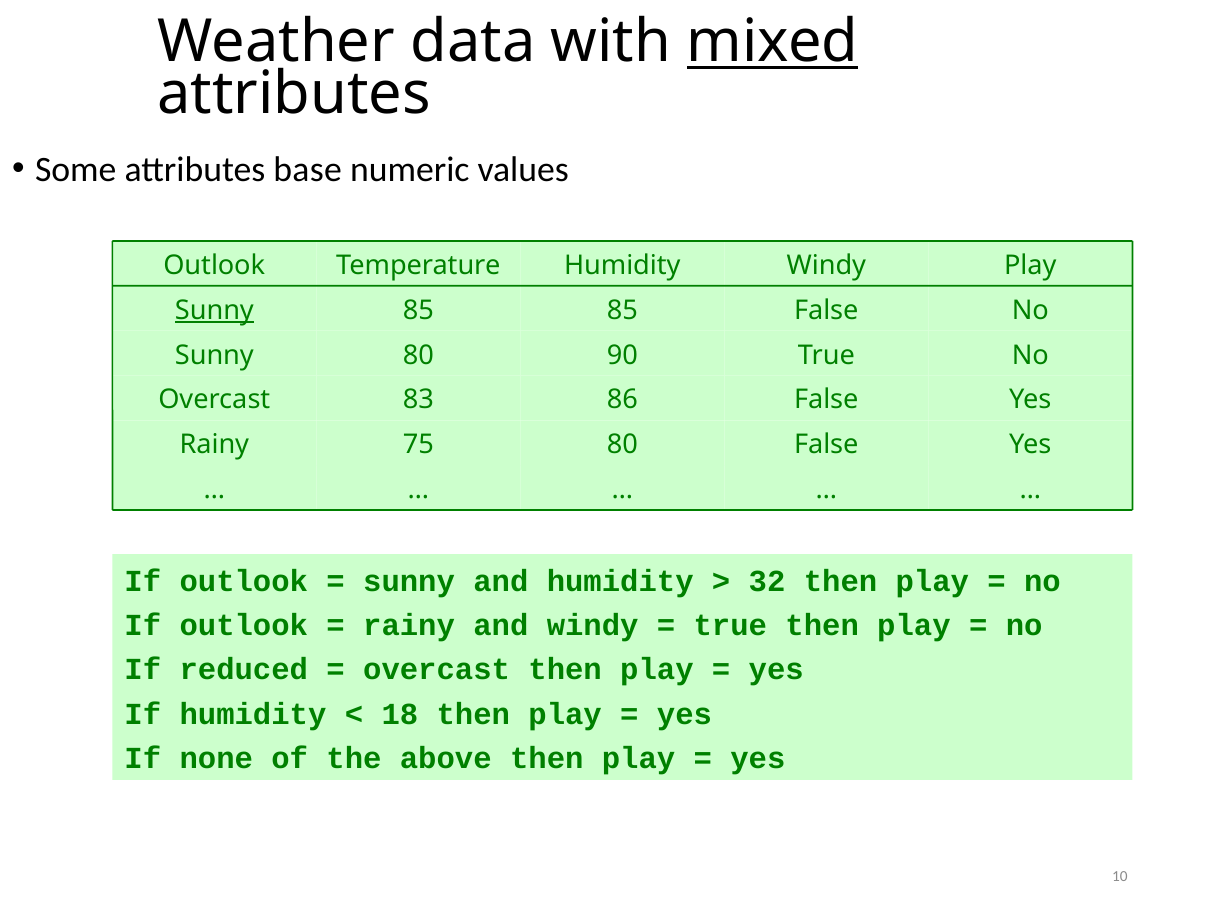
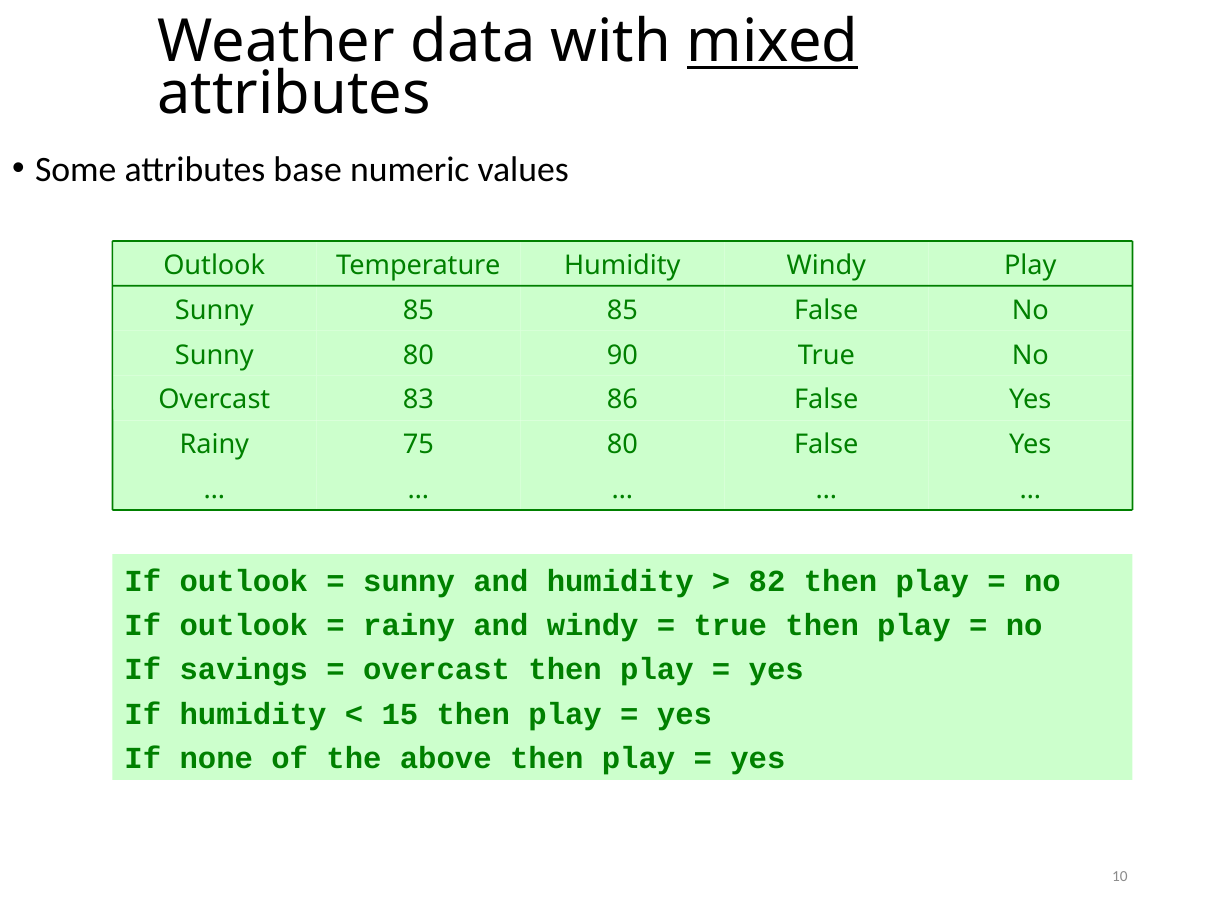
Sunny underline: present -> none (214, 310)
32: 32 -> 82 (767, 581)
reduced: reduced -> savings (244, 670)
18: 18 -> 15 (400, 714)
